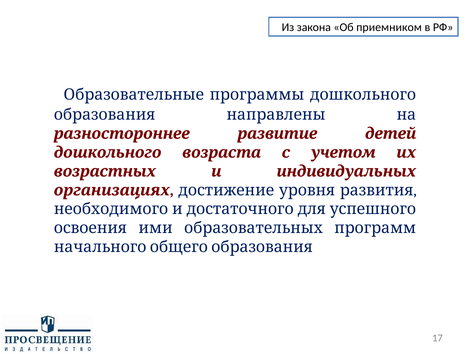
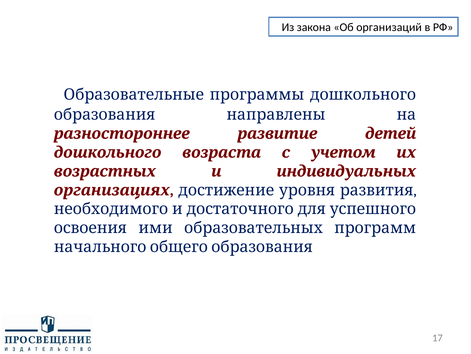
приемником: приемником -> организаций (389, 27)
